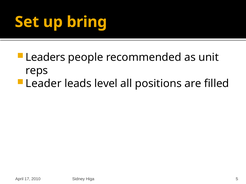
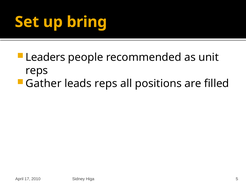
Leader: Leader -> Gather (44, 84)
leads level: level -> reps (106, 84)
